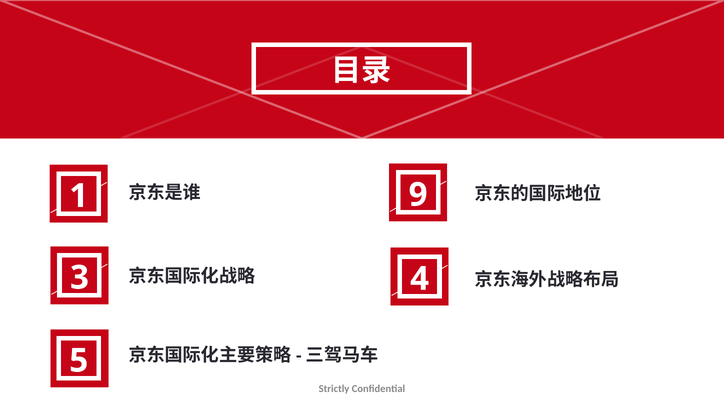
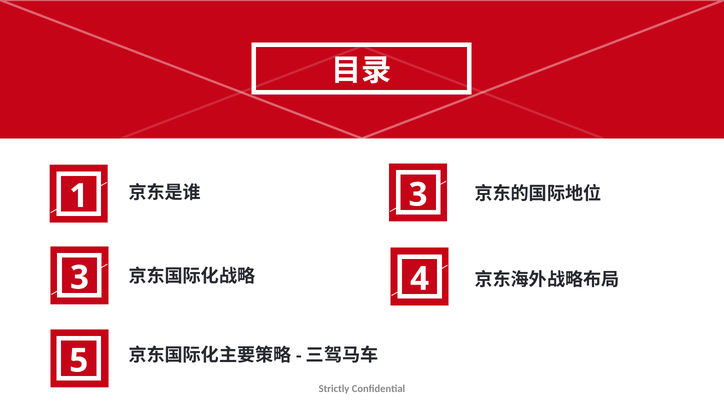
9: 9 -> 3 (418, 195)
